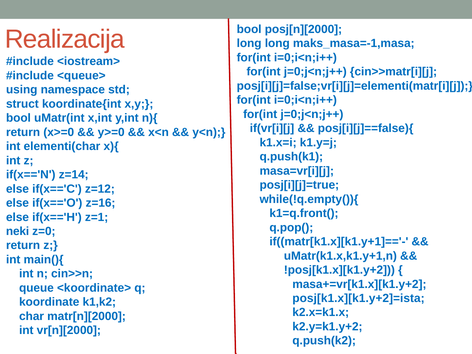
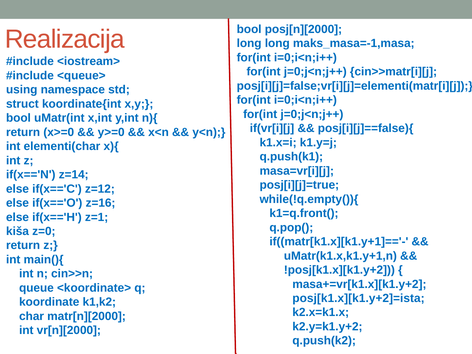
neki: neki -> kiša (18, 231)
